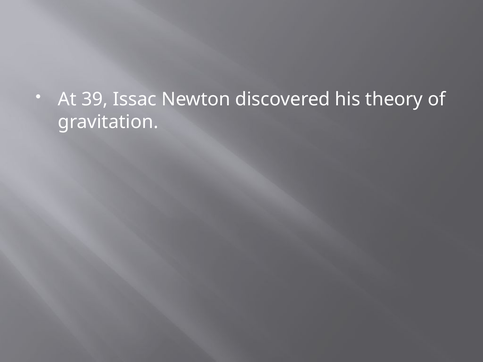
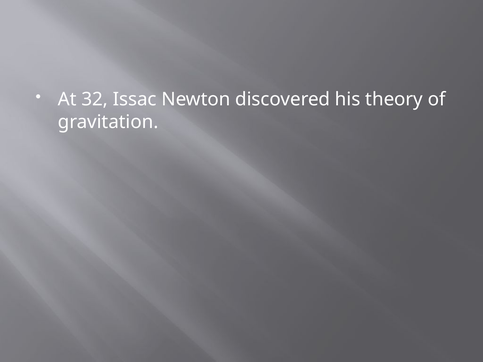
39: 39 -> 32 (95, 99)
